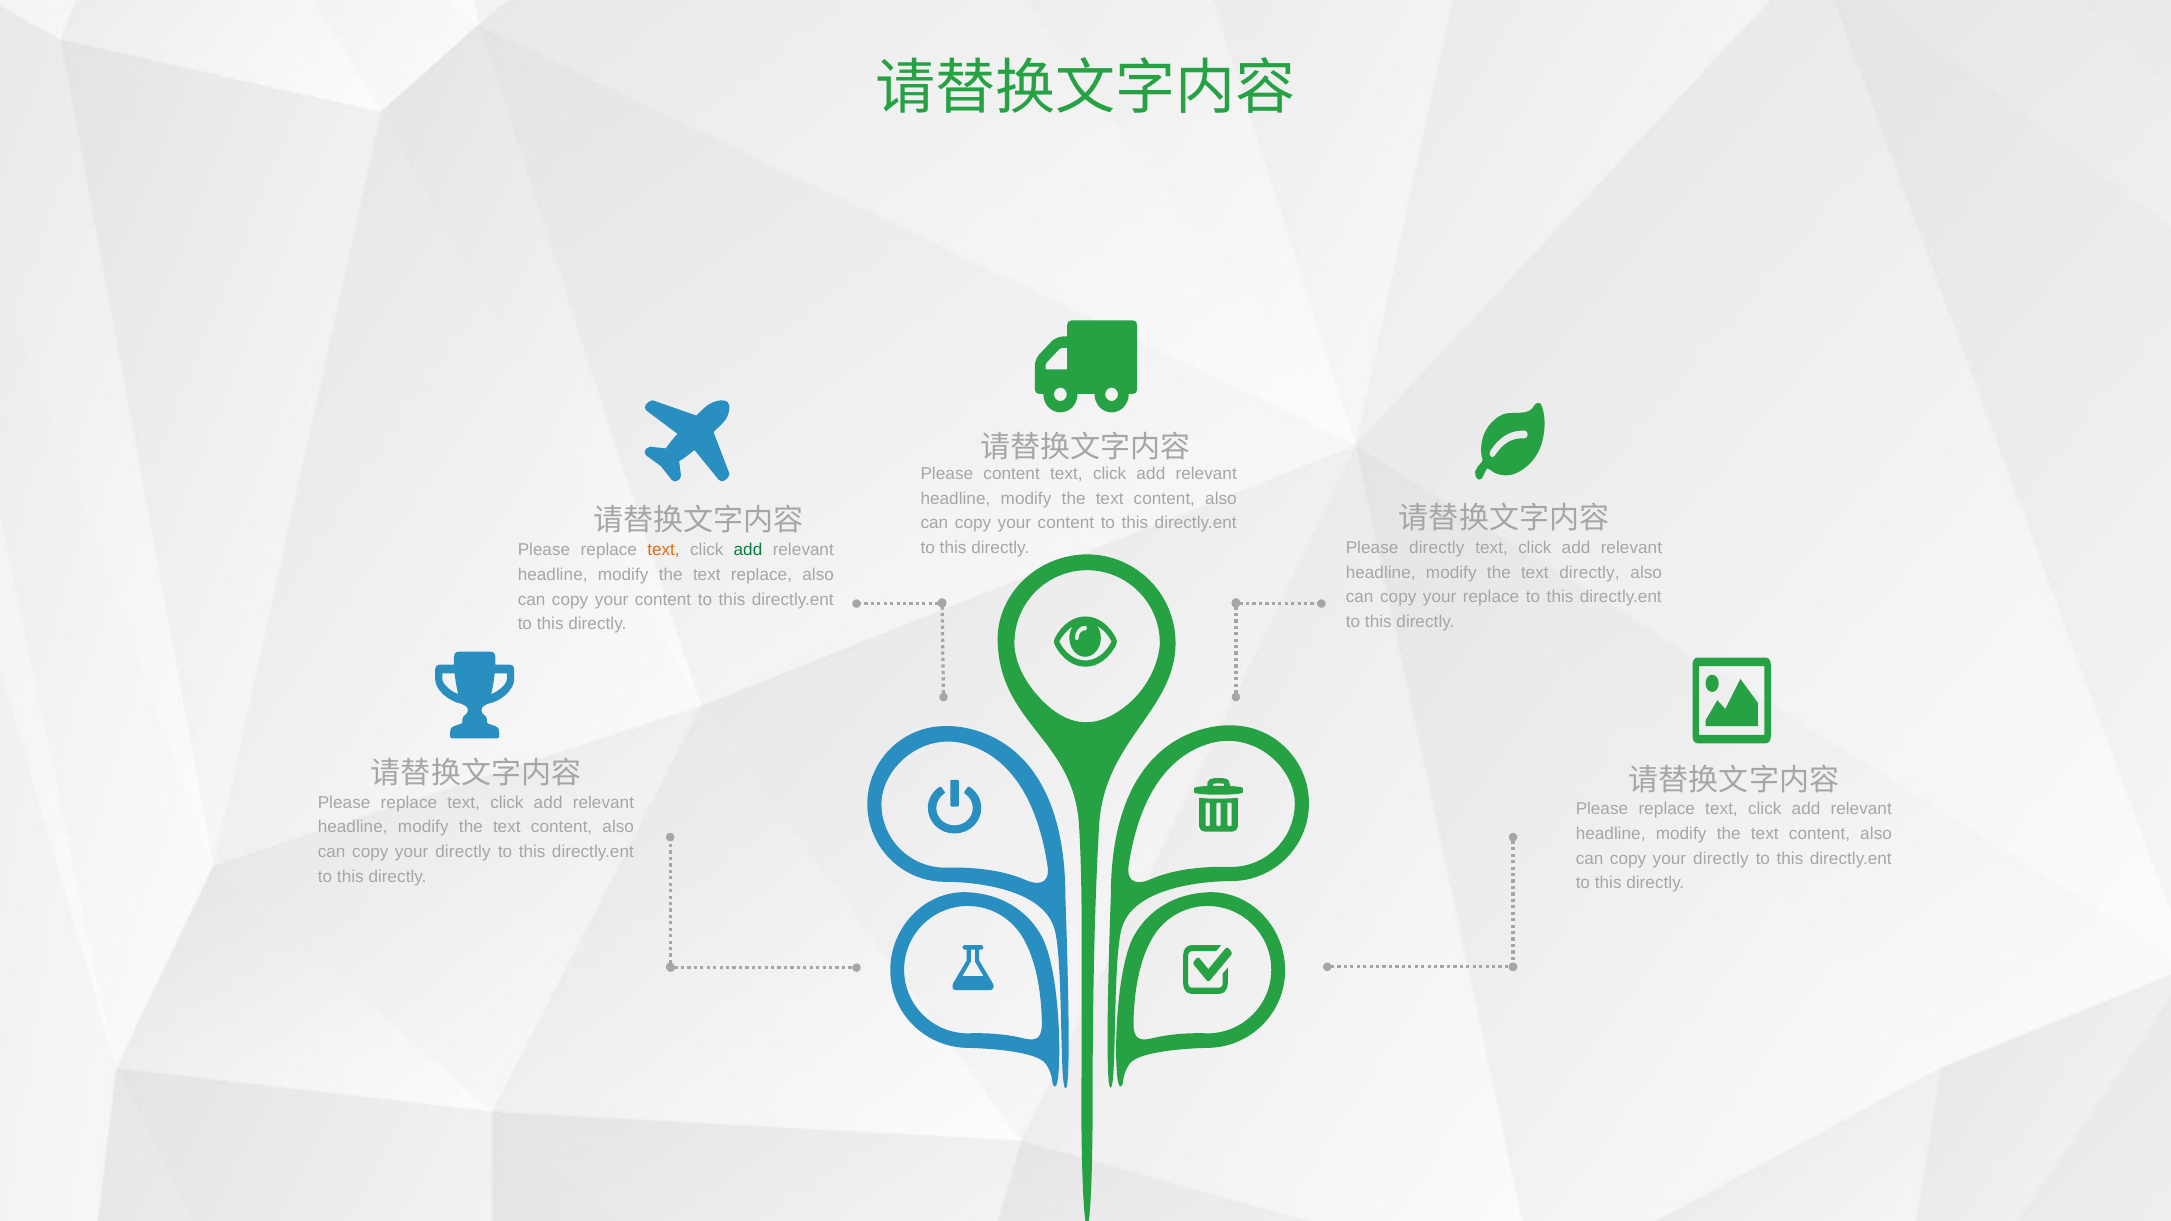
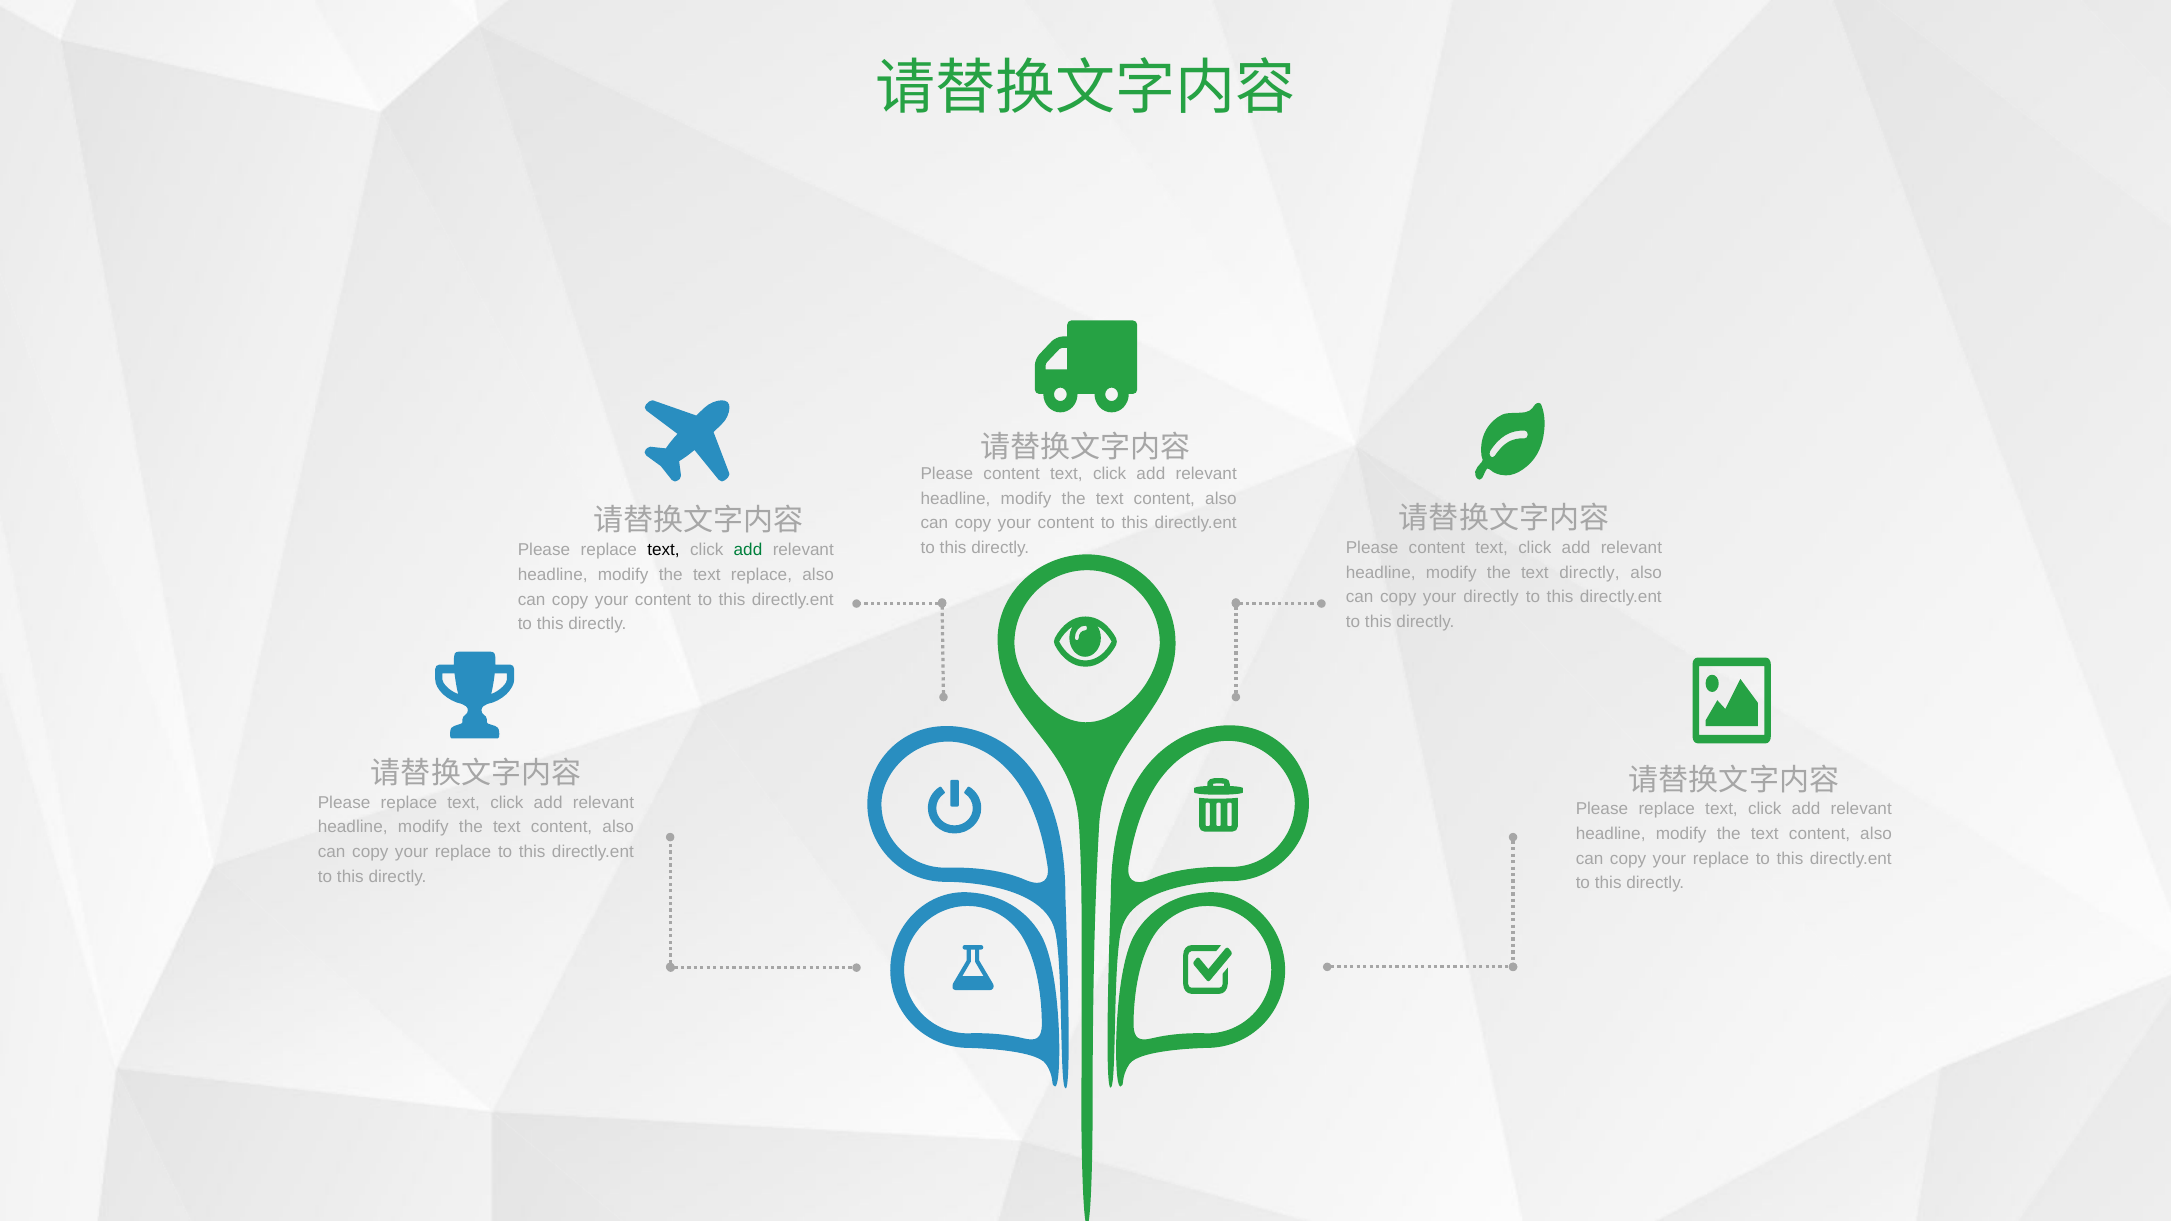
directly: directly -> content (1437, 548)
text colour: orange -> black (664, 550)
your replace: replace -> directly (1491, 597)
directly: directly -> replace (463, 852)
directly: directly -> replace (1721, 859)
